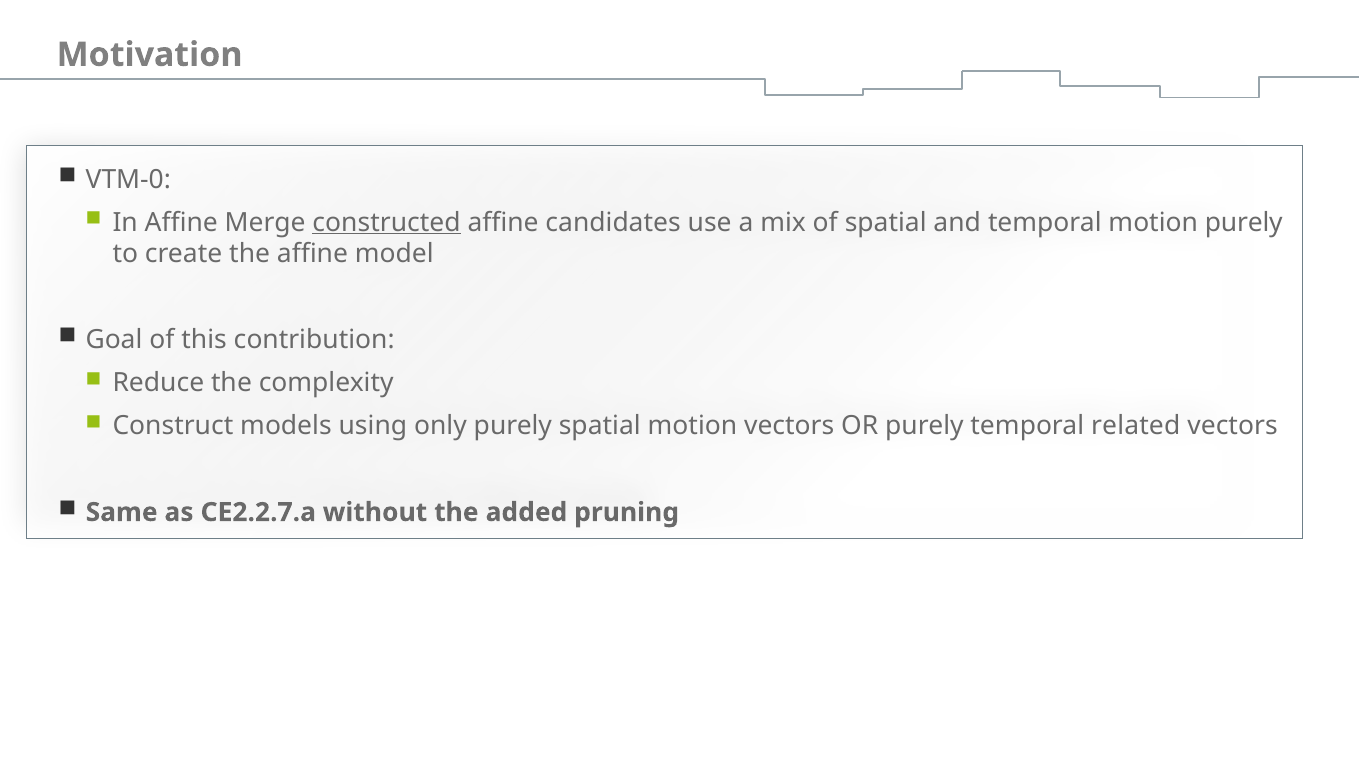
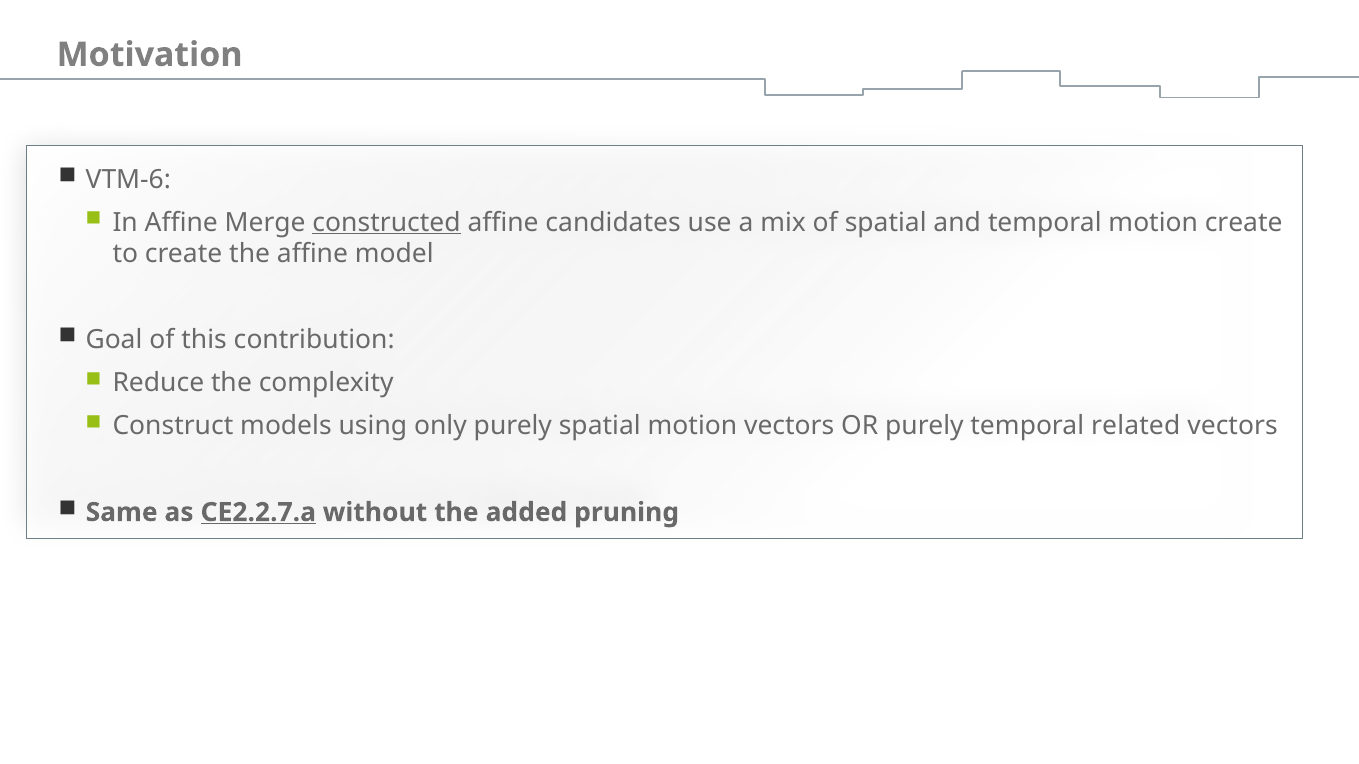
VTM-0: VTM-0 -> VTM-6 (128, 179)
motion purely: purely -> create (1244, 222)
CE2.2.7.a underline: none -> present (258, 513)
